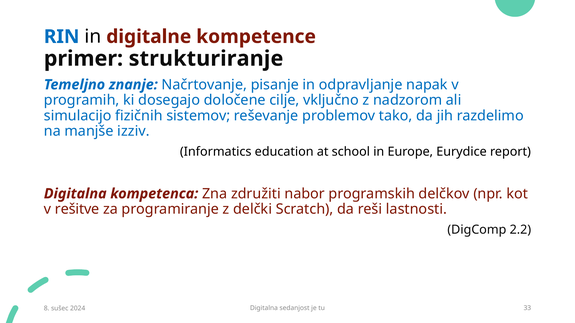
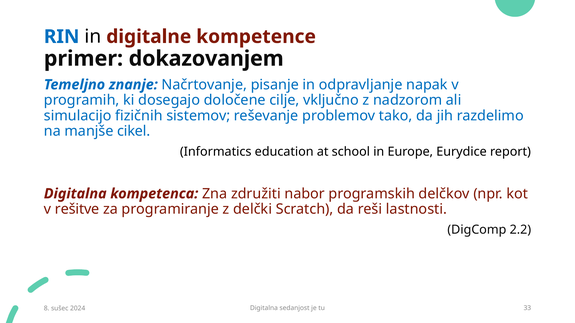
strukturiranje: strukturiranje -> dokazovanjem (206, 59)
izziv: izziv -> cikel (134, 131)
